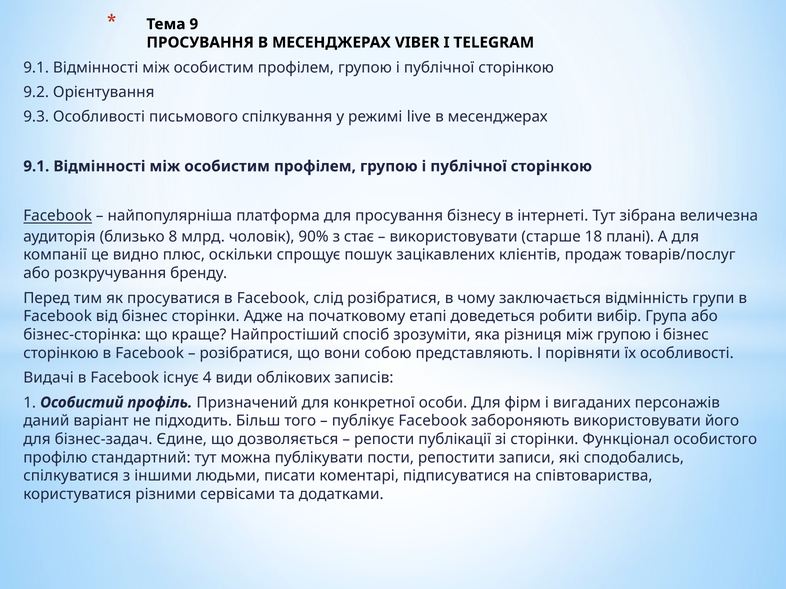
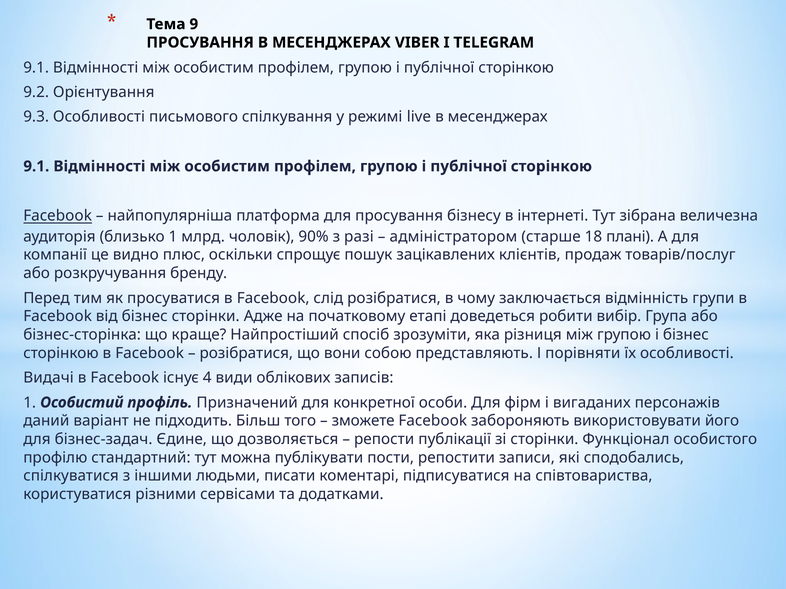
близько 8: 8 -> 1 (173, 237)
стає: стає -> разі (359, 237)
використовувати: використовувати -> адміністратором (453, 237)
публікує: публікує -> зможете (363, 421)
